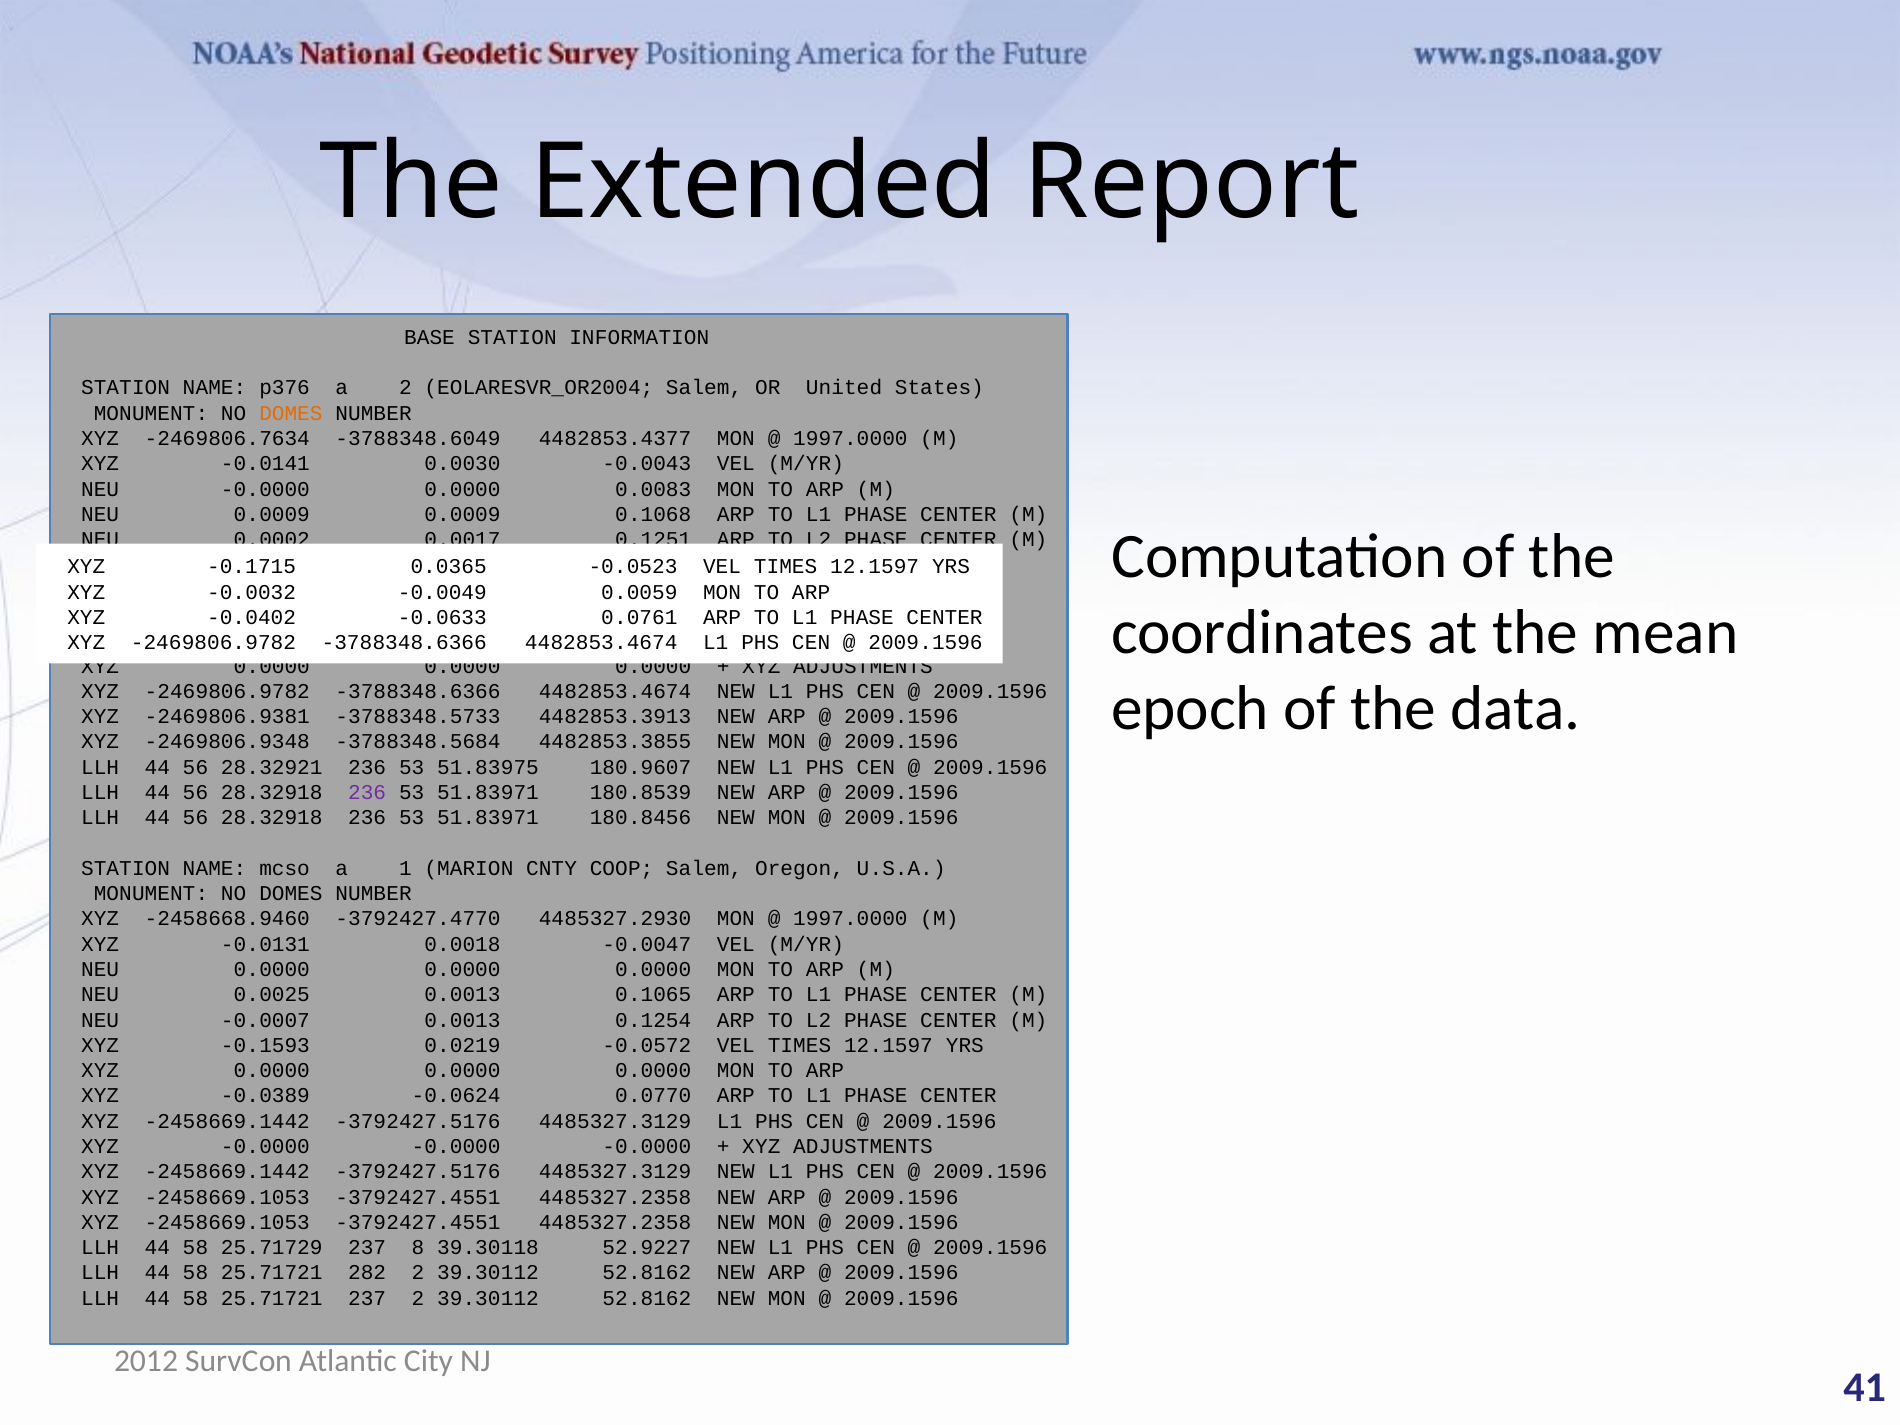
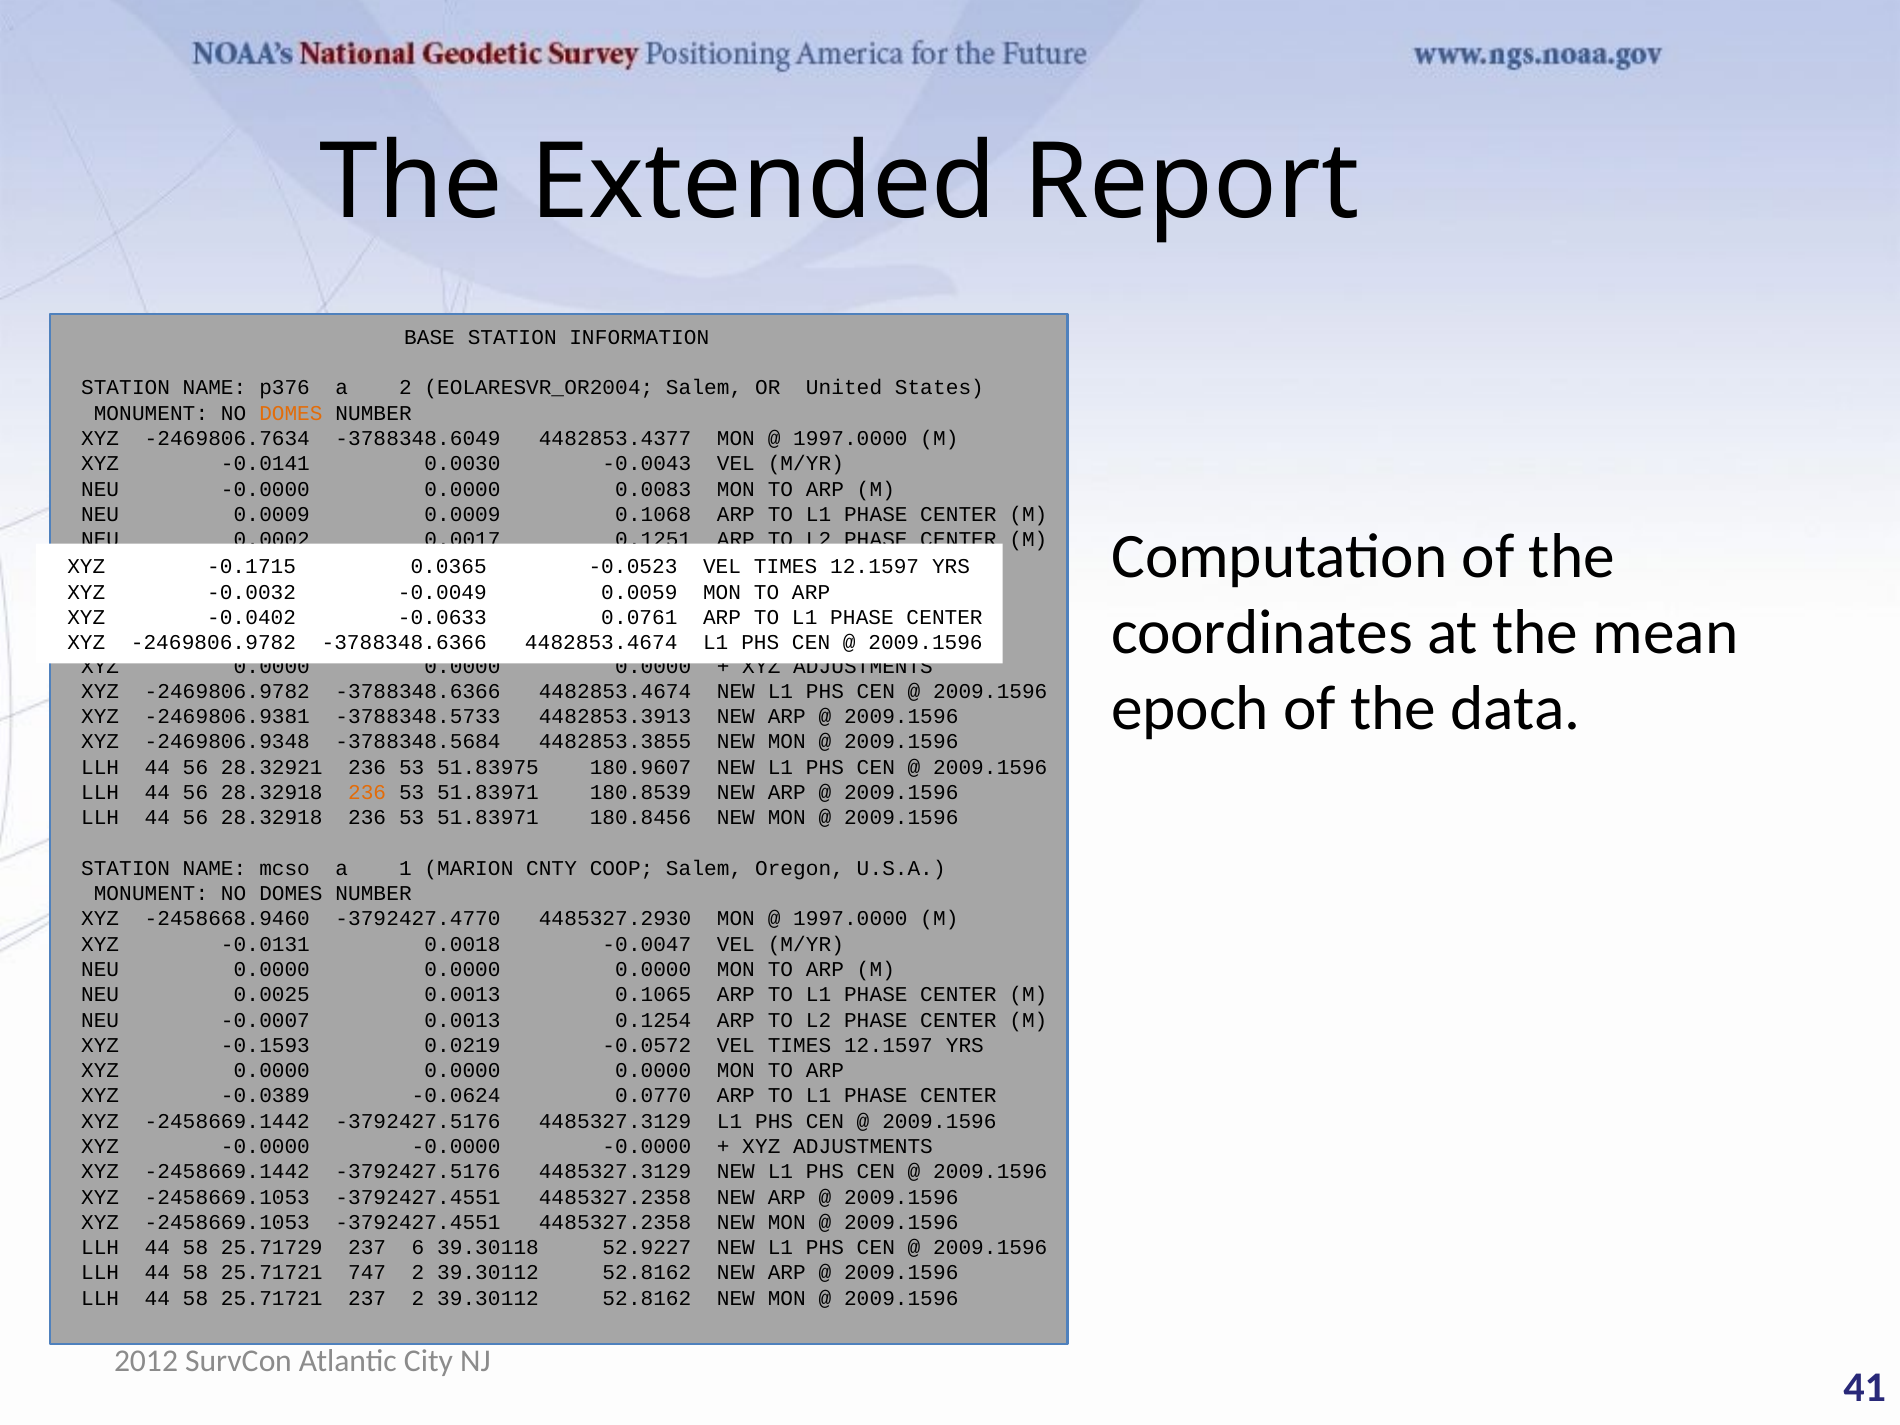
236 colour: purple -> orange (367, 793)
8: 8 -> 6 (418, 1248)
282: 282 -> 747 (367, 1273)
